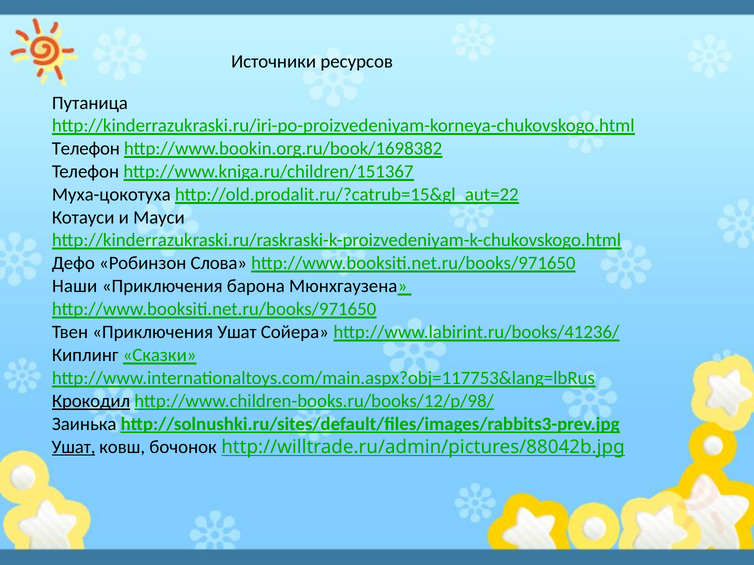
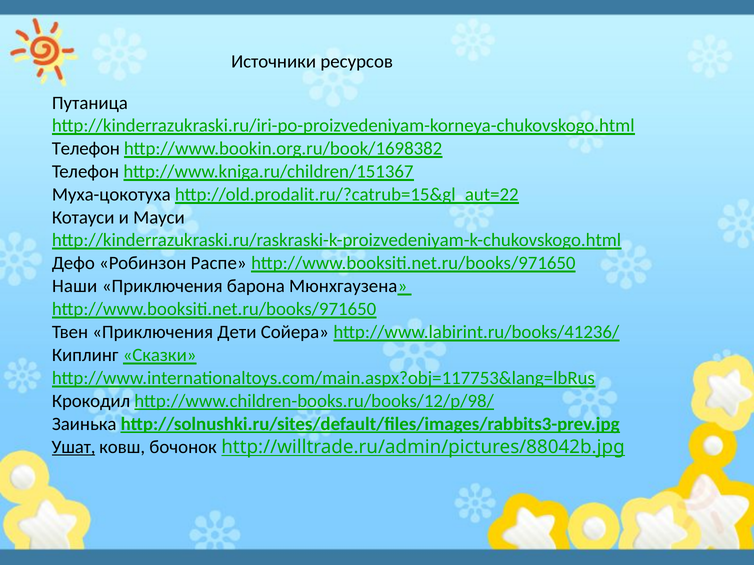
Слова: Слова -> Распе (219, 263)
Приключения Ушат: Ушат -> Дети (237, 332)
Крокодил underline: present -> none (91, 401)
